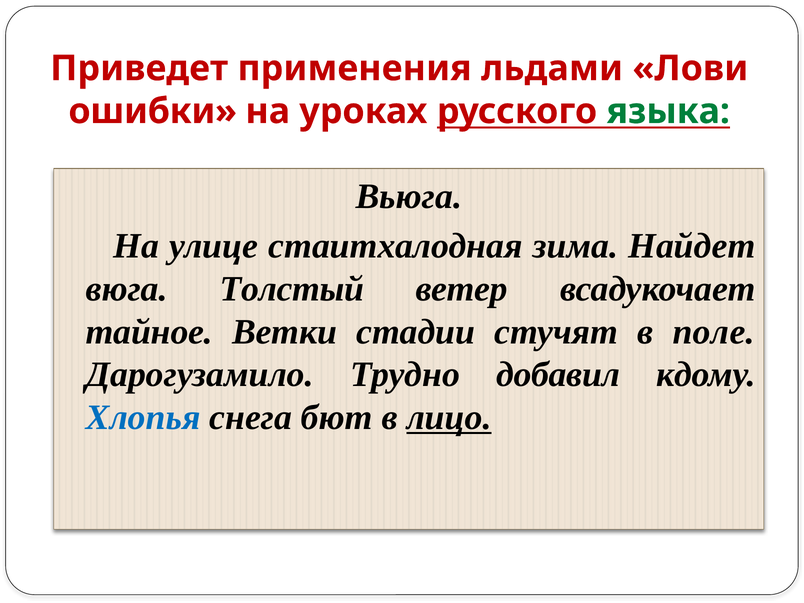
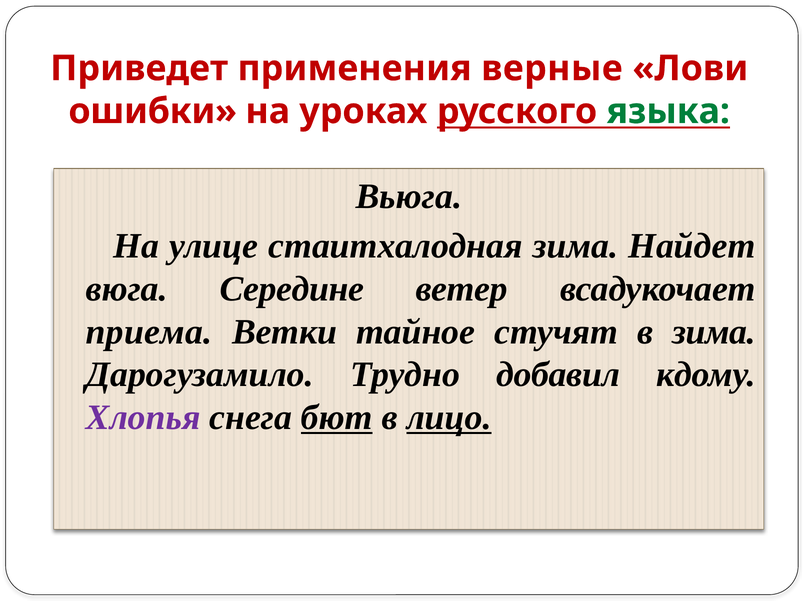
льдами: льдами -> верные (552, 68)
Толстый: Толстый -> Середине (292, 289)
тайное: тайное -> приема (149, 332)
стадии: стадии -> тайное (416, 332)
в поле: поле -> зима (714, 332)
Хлопья colour: blue -> purple (143, 418)
бют underline: none -> present (337, 418)
